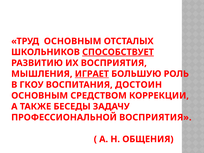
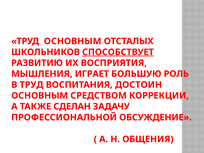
ИГРАЕТ underline: present -> none (92, 74)
В ГКОУ: ГКОУ -> ТРУД (31, 85)
БЕСЕДЫ: БЕСЕДЫ -> СДЕЛАН (72, 107)
ПРОФЕССИОНАЛЬНОЙ ВОСПРИЯТИЯ: ВОСПРИЯТИЯ -> ОБСУЖДЕНИЕ (155, 117)
